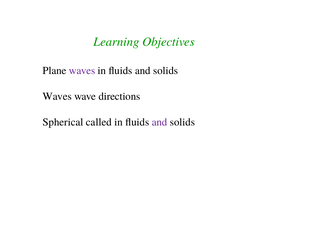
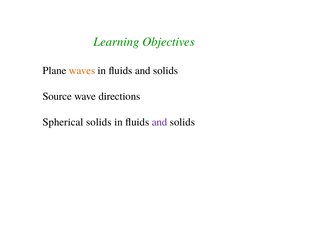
waves colour: purple -> orange (82, 70)
Waves: Waves -> Source (57, 96)
Spherical called: called -> solids (99, 122)
